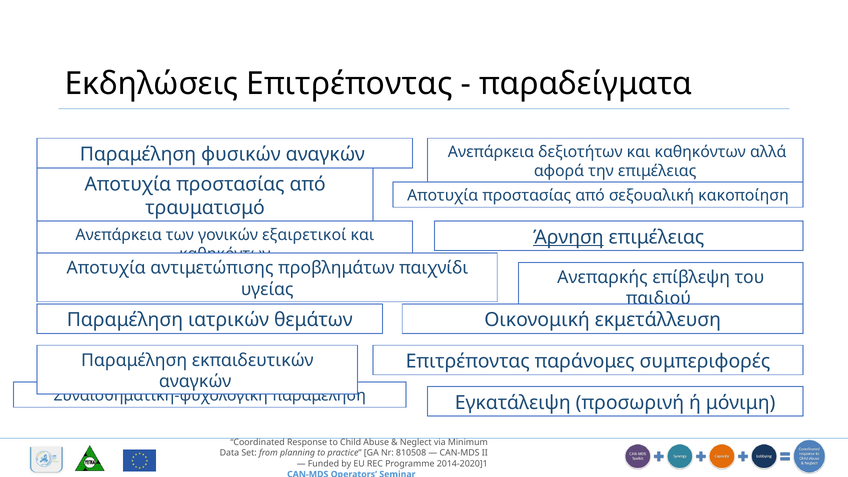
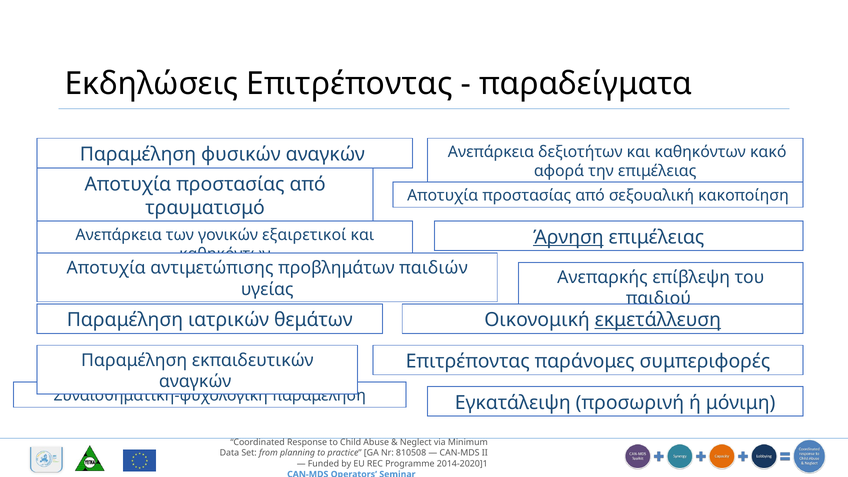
αλλά: αλλά -> κακό (768, 152)
παιχνίδι: παιχνίδι -> παιδιών (434, 268)
εκμετάλλευση underline: none -> present (658, 320)
